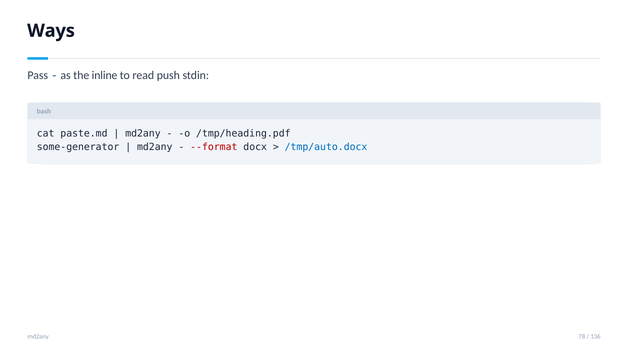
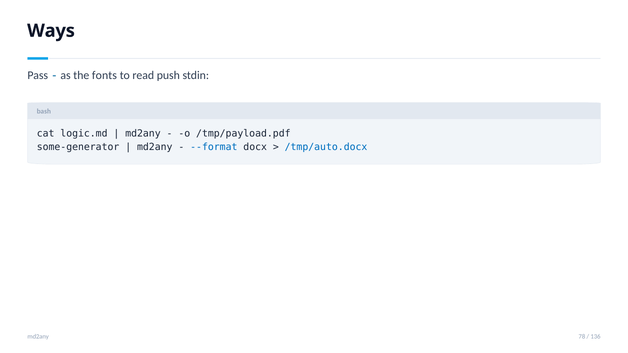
inline: inline -> fonts (104, 75)
paste.md: paste.md -> logic.md (84, 133)
/tmp/heading.pdf: /tmp/heading.pdf -> /tmp/payload.pdf (243, 133)
--format colour: red -> blue (214, 147)
